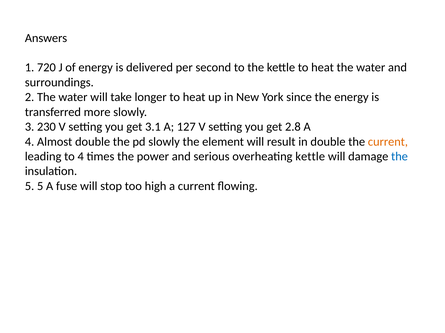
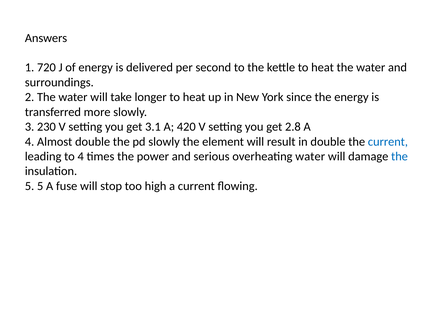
127: 127 -> 420 (186, 127)
current colour: orange -> blue (388, 142)
overheating kettle: kettle -> water (310, 157)
